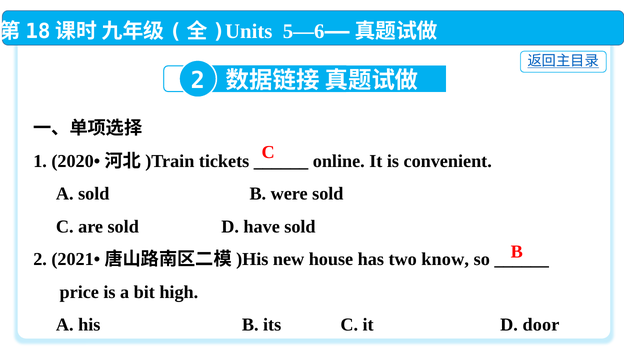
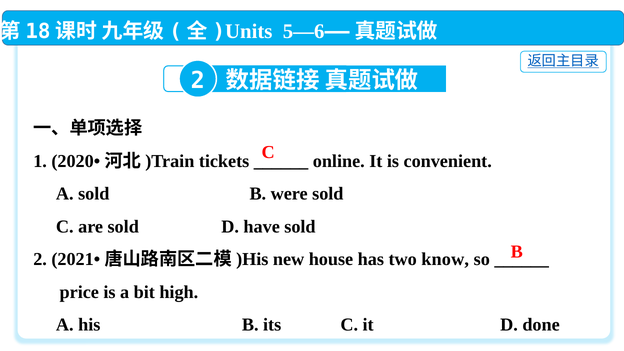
door: door -> done (541, 325)
